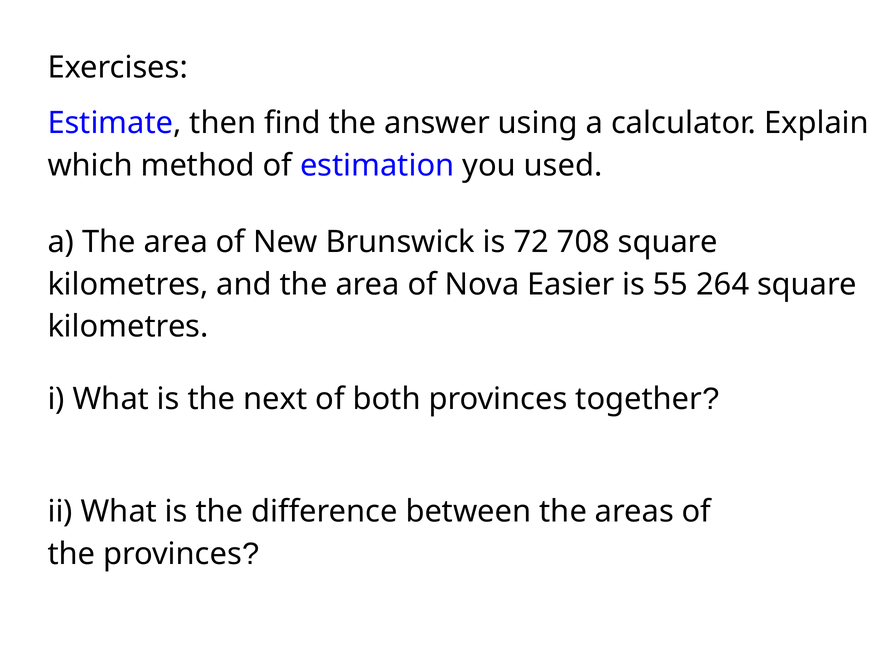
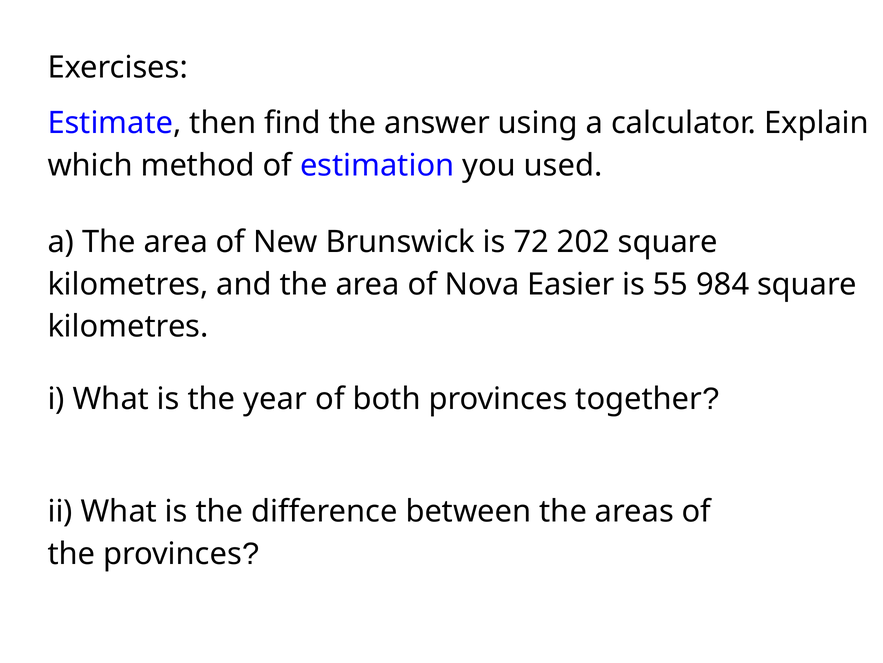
708: 708 -> 202 (583, 242)
264: 264 -> 984 (723, 284)
next: next -> year (275, 398)
